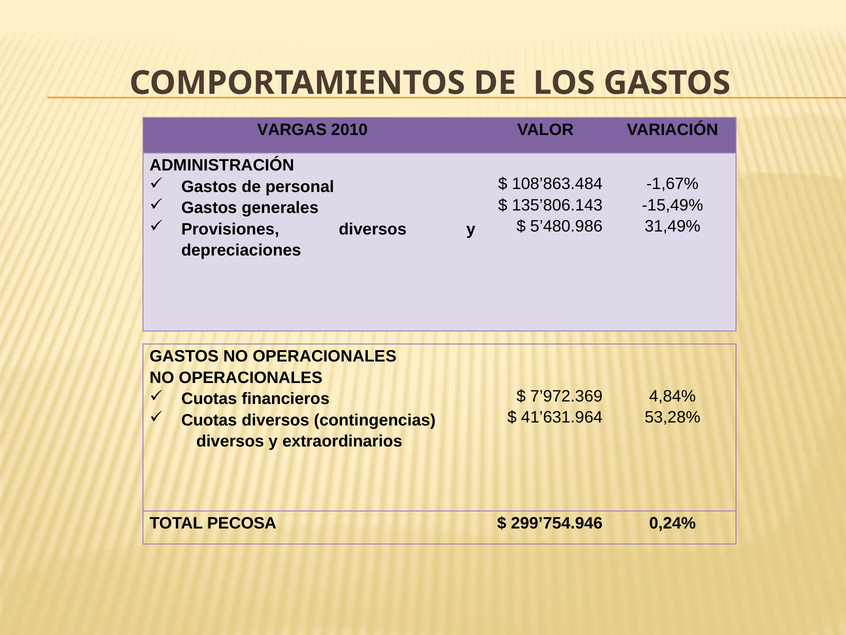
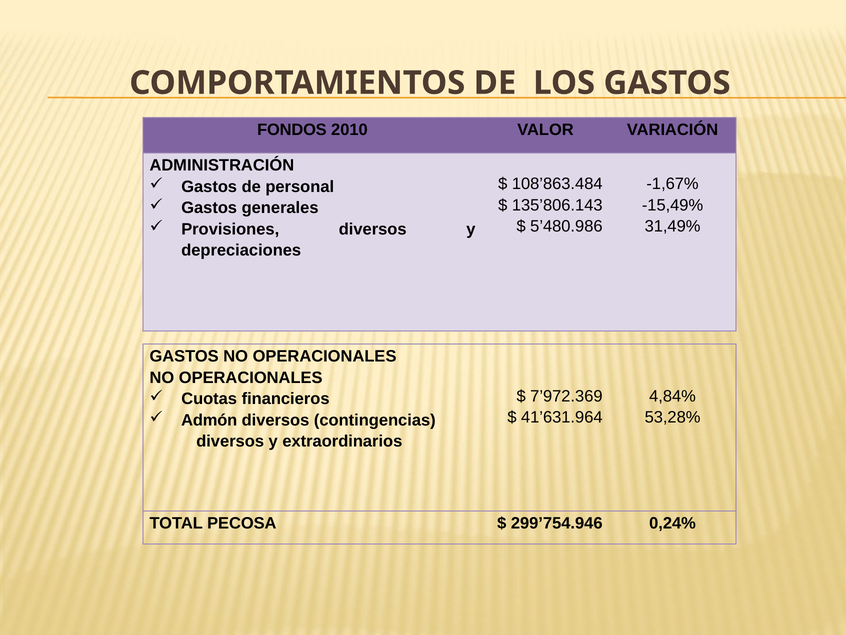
VARGAS: VARGAS -> FONDOS (292, 130)
Cuotas: Cuotas -> Admón (209, 420)
